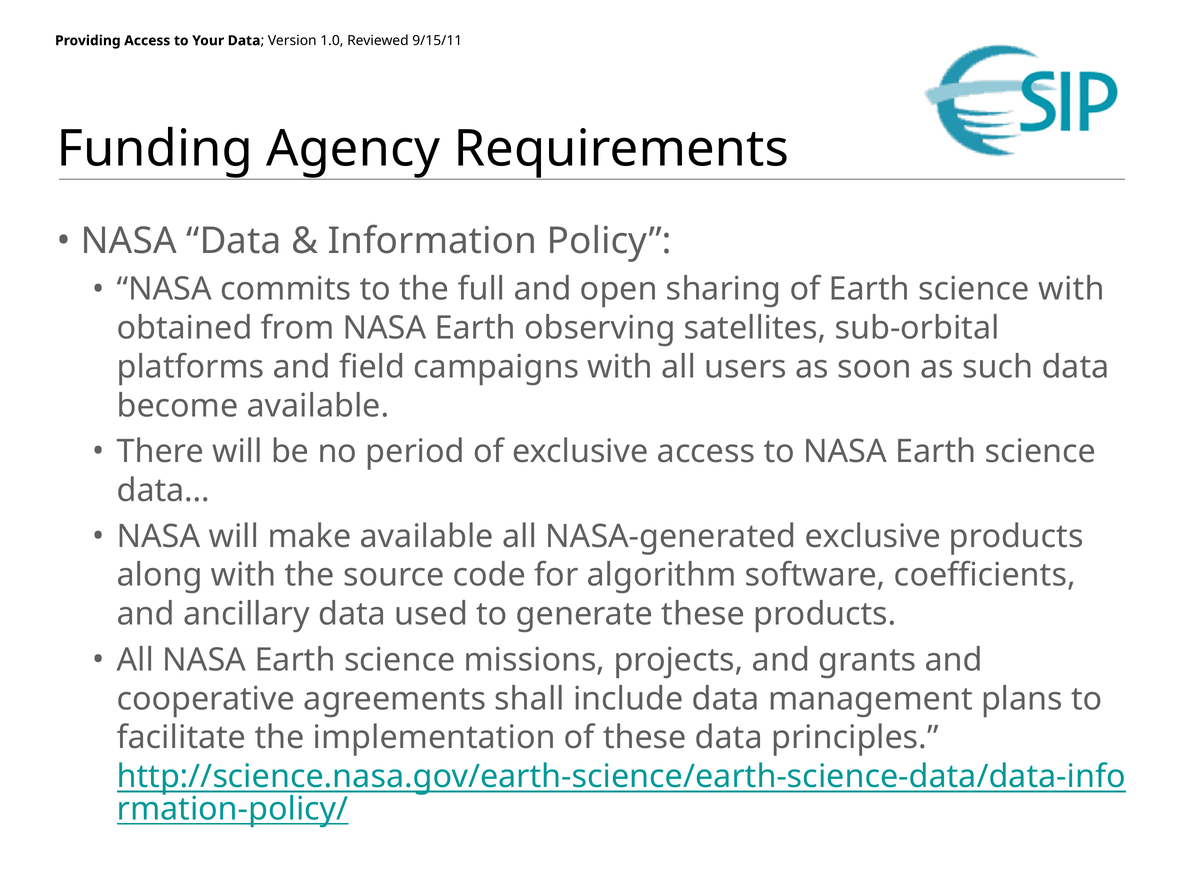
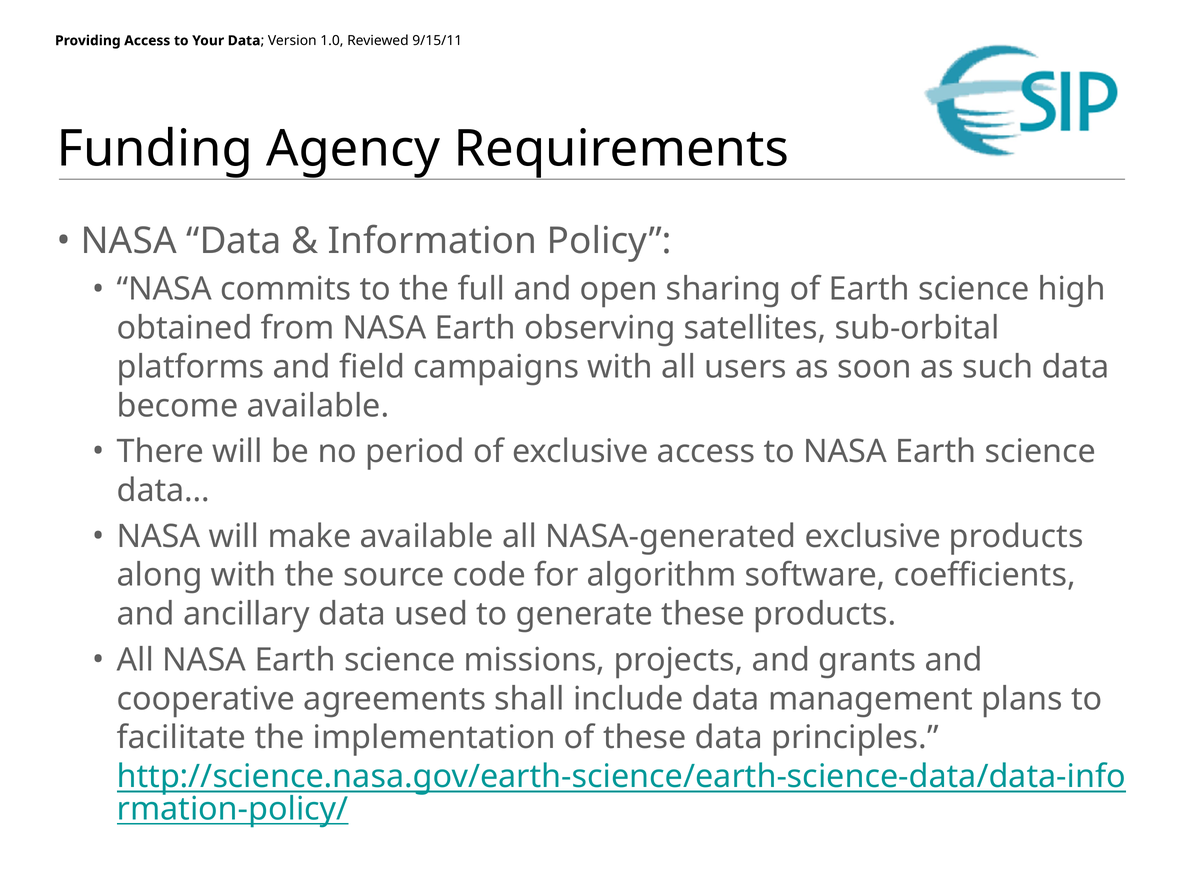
science with: with -> high (1072, 289)
